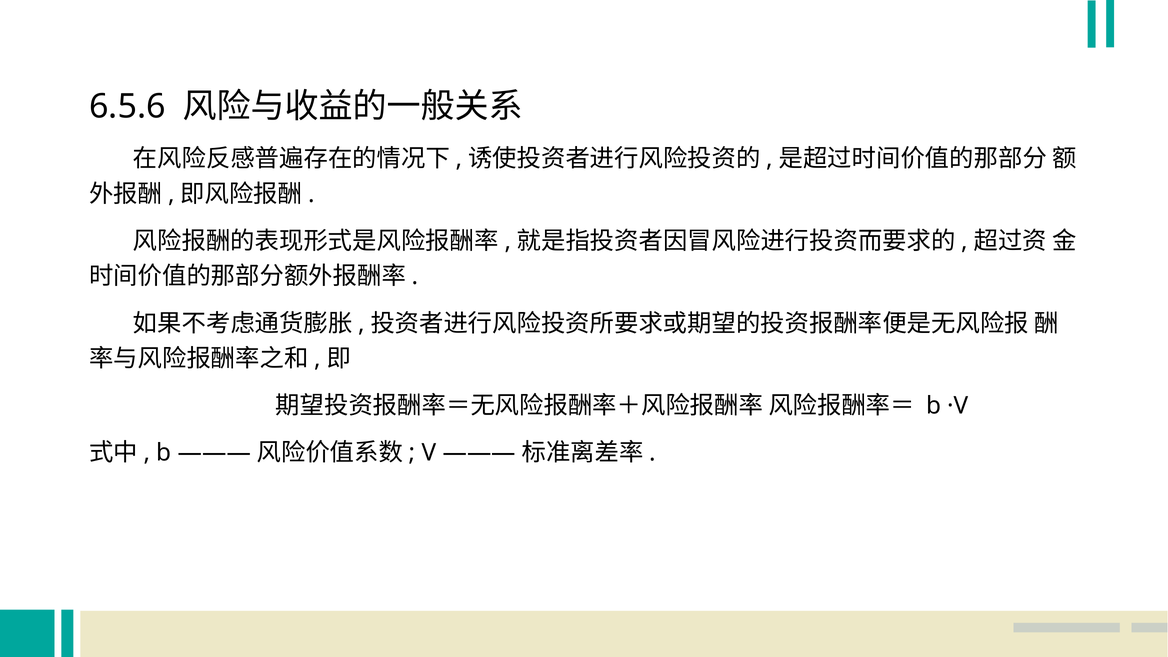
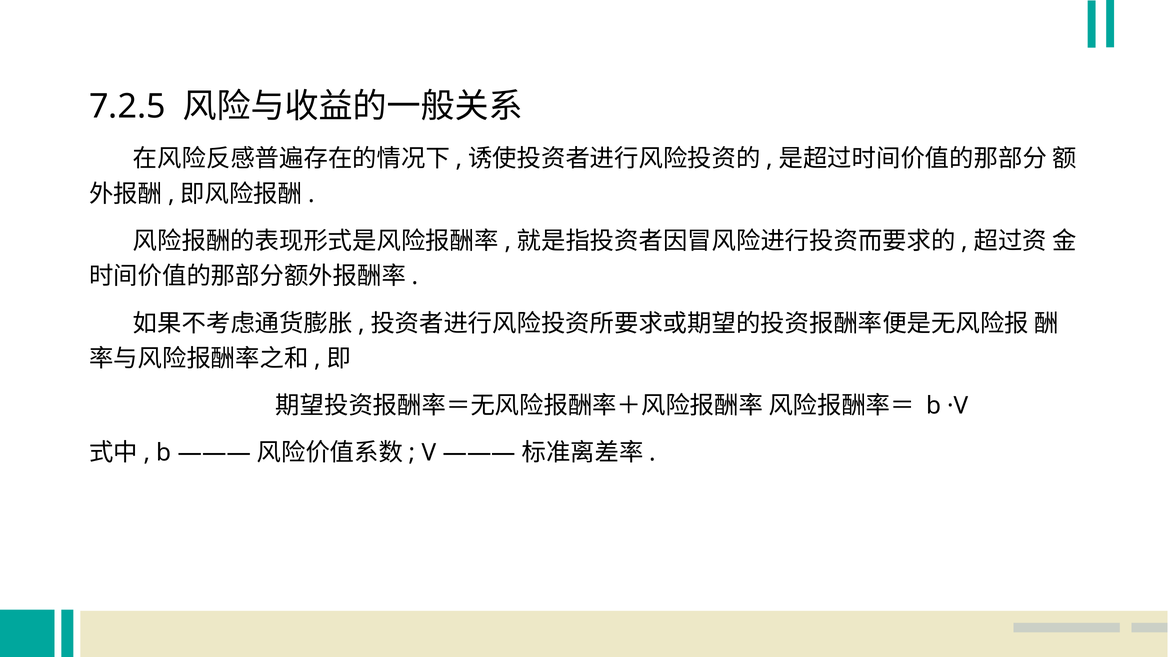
6.5.6: 6.5.6 -> 7.2.5 (127, 107)
